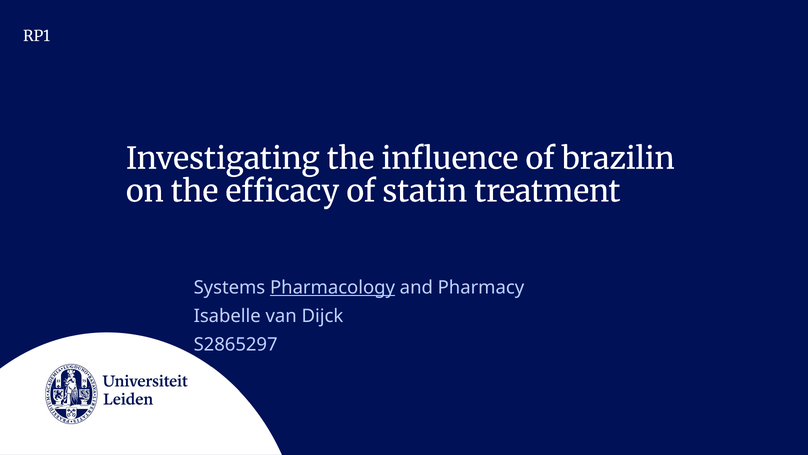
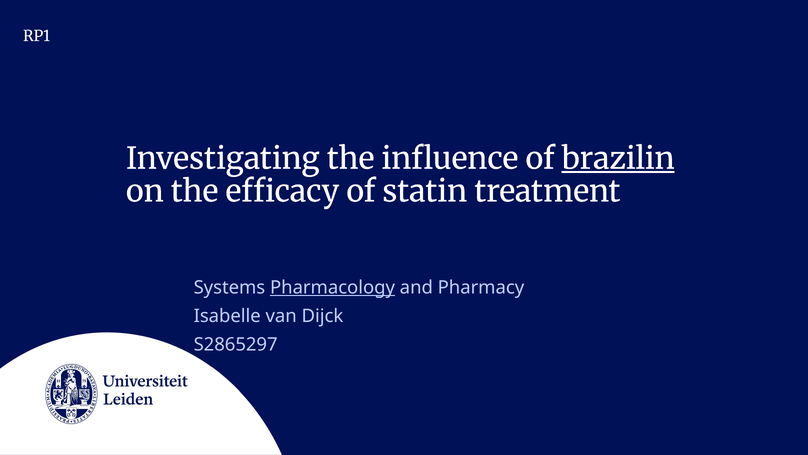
brazilin underline: none -> present (618, 159)
